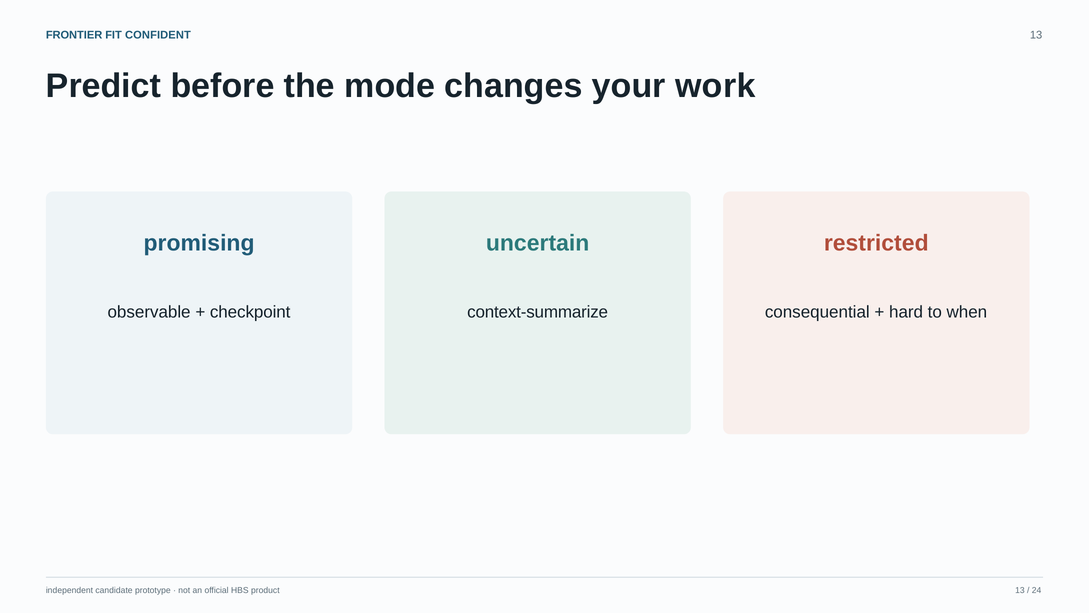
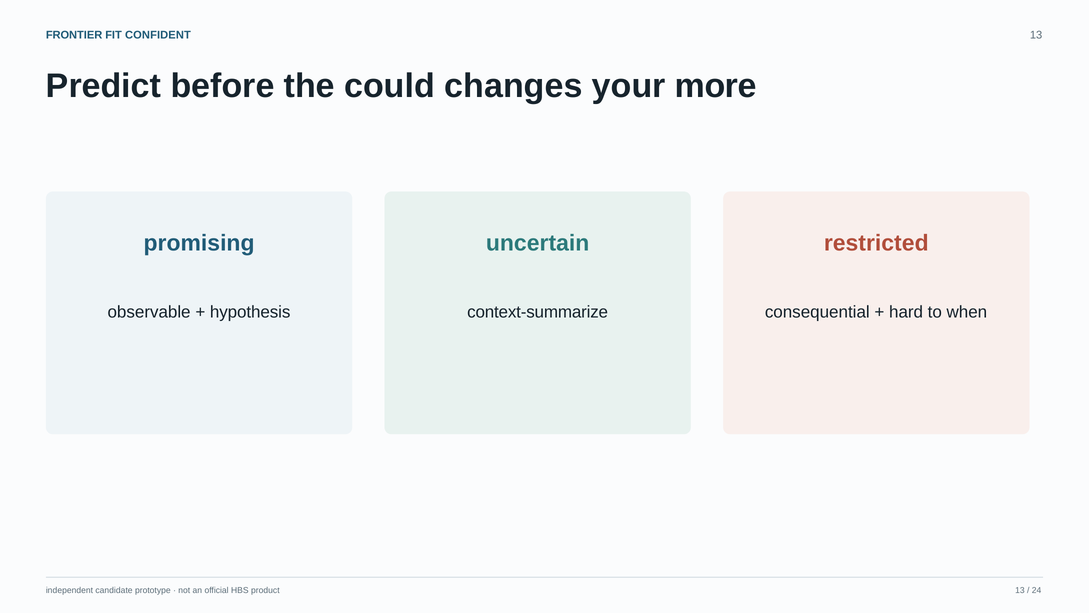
mode: mode -> could (390, 86)
work: work -> more (716, 86)
checkpoint: checkpoint -> hypothesis (250, 312)
